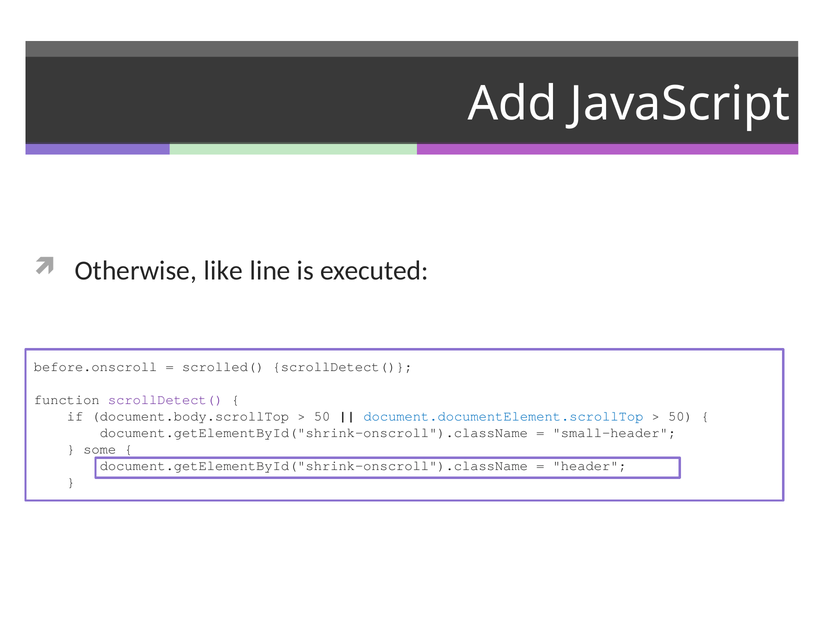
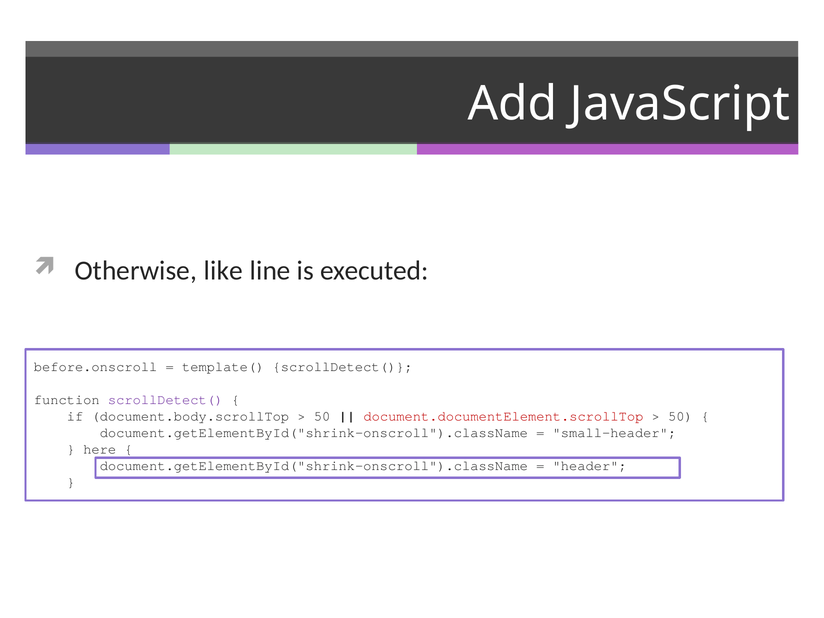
scrolled(: scrolled( -> template( (223, 367)
document.documentElement.scrollTop colour: blue -> red (503, 416)
some: some -> here (100, 449)
